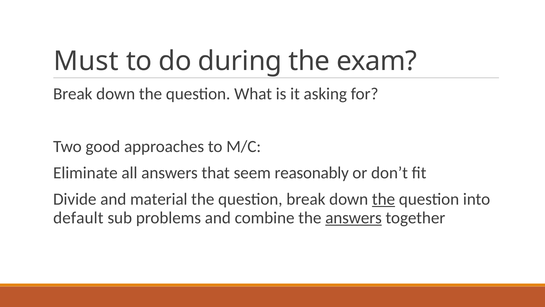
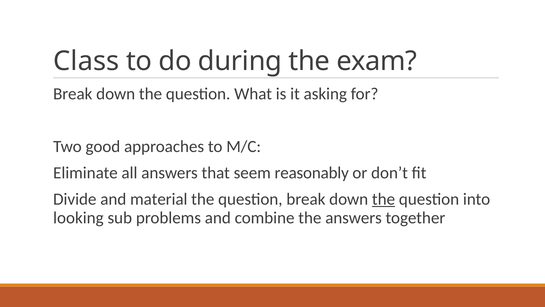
Must: Must -> Class (86, 61)
default: default -> looking (78, 217)
answers underline: present -> none (354, 217)
